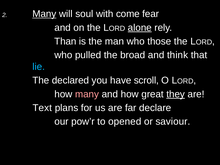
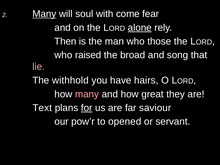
Than: Than -> Then (65, 41)
pulled: pulled -> raised (88, 55)
think: think -> song (178, 55)
lie colour: light blue -> pink (39, 67)
declared: declared -> withhold (70, 80)
scroll: scroll -> hairs (146, 80)
they underline: present -> none (176, 94)
for underline: none -> present (87, 108)
declare: declare -> saviour (155, 108)
saviour: saviour -> servant (173, 122)
